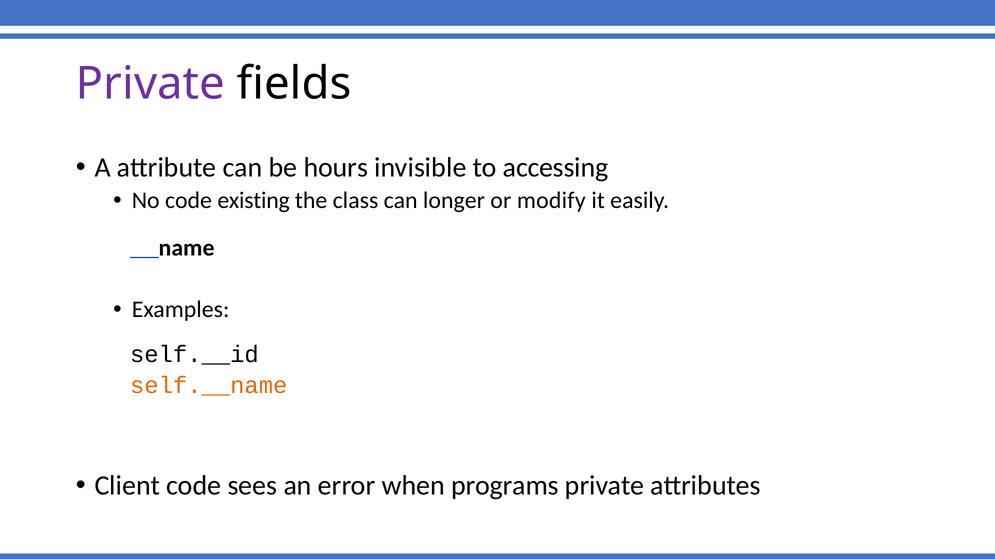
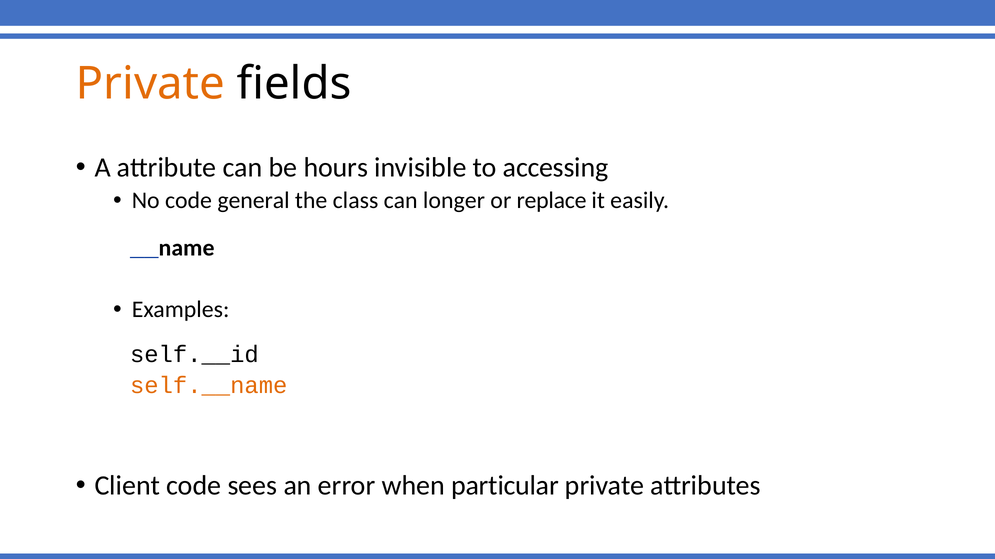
Private colour: purple -> orange (150, 84)
existing: existing -> general (253, 201)
modify: modify -> replace (552, 201)
programs: programs -> particular (505, 486)
